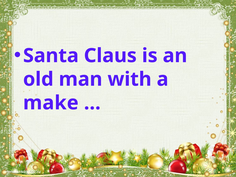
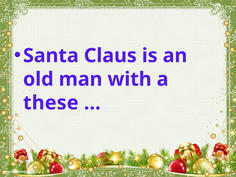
make: make -> these (51, 103)
